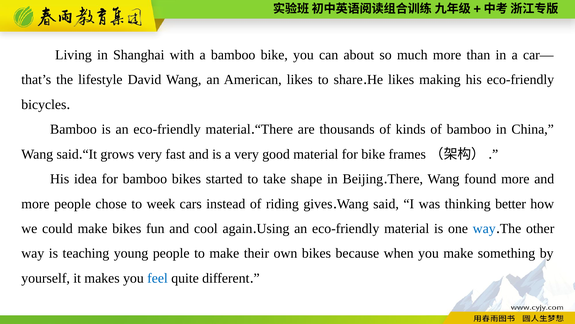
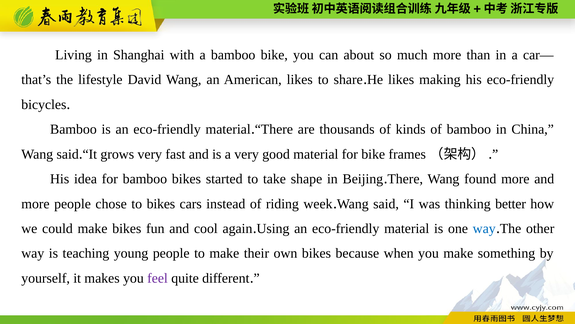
to week: week -> bikes (161, 203)
gives: gives -> week (318, 203)
feel colour: blue -> purple (157, 278)
